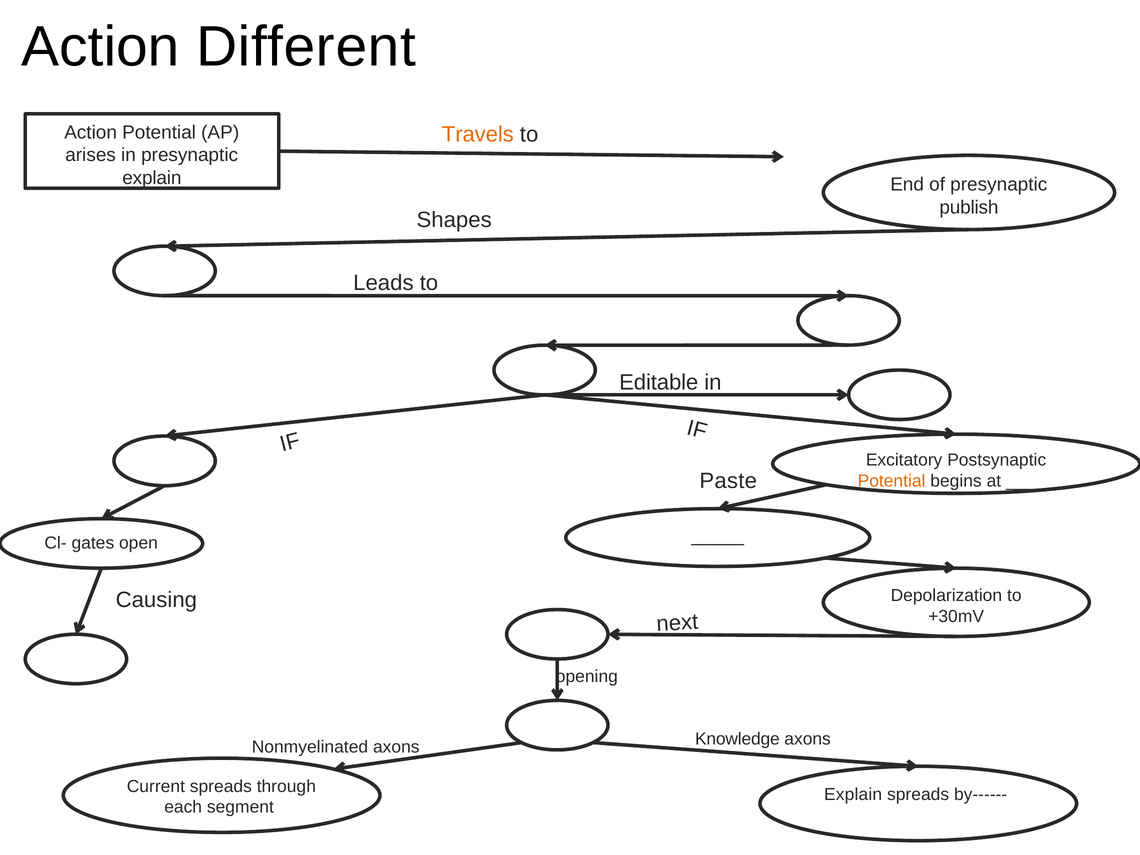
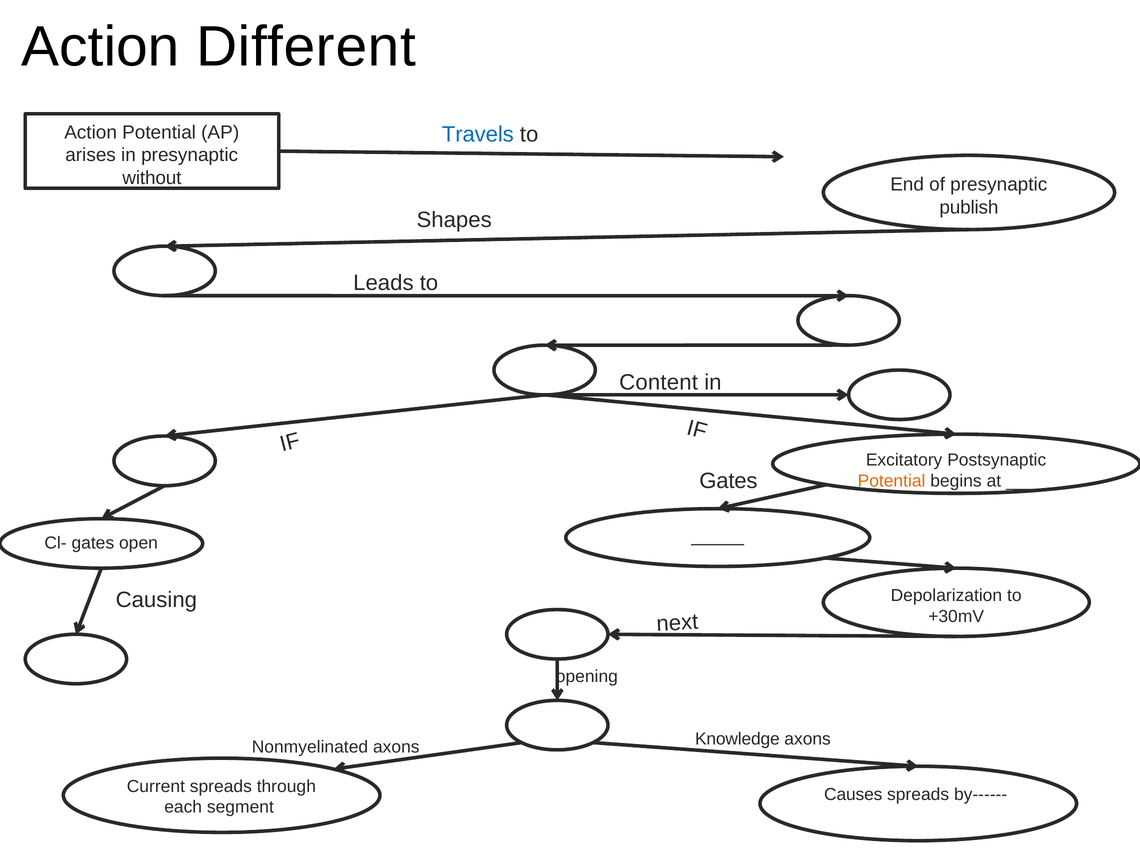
Travels colour: orange -> blue (478, 134)
explain: explain -> without (152, 178)
Editable: Editable -> Content (659, 382)
Paste: Paste -> Gates (728, 481)
Explain: Explain -> Causes (853, 794)
